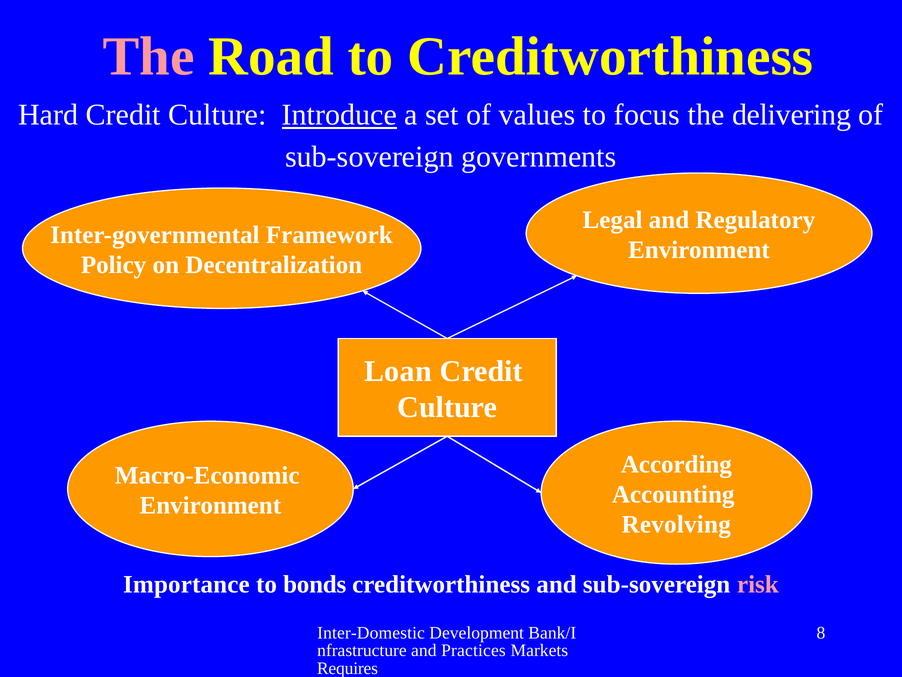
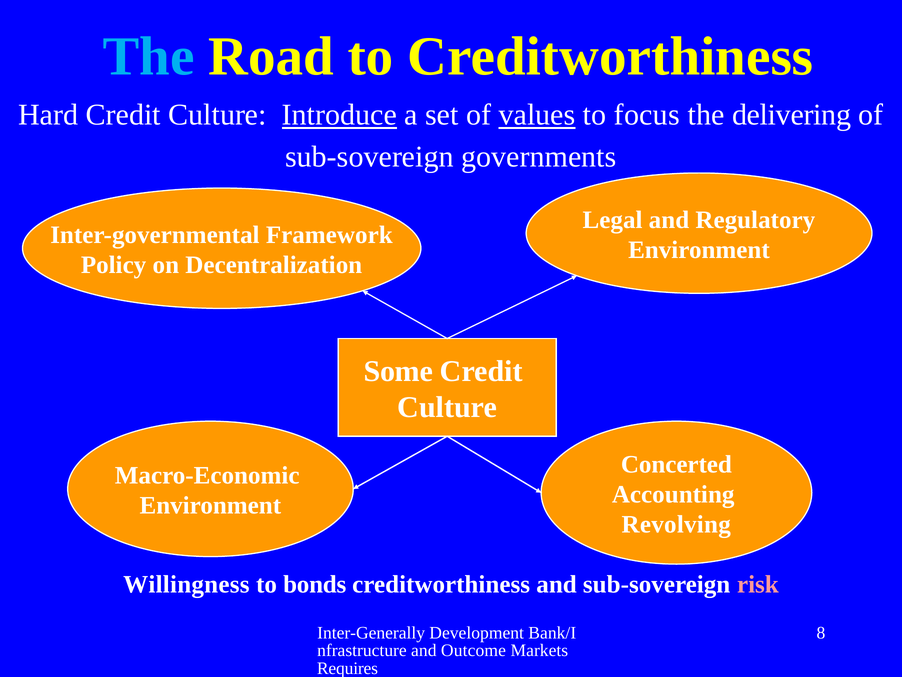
The colour: pink -> light blue (149, 56)
values underline: none -> present (537, 115)
Loan: Loan -> Some (398, 371)
According: According -> Concerted (676, 464)
Importance: Importance -> Willingness (186, 584)
Inter-Domestic: Inter-Domestic -> Inter-Generally (371, 633)
Practices: Practices -> Outcome (474, 650)
